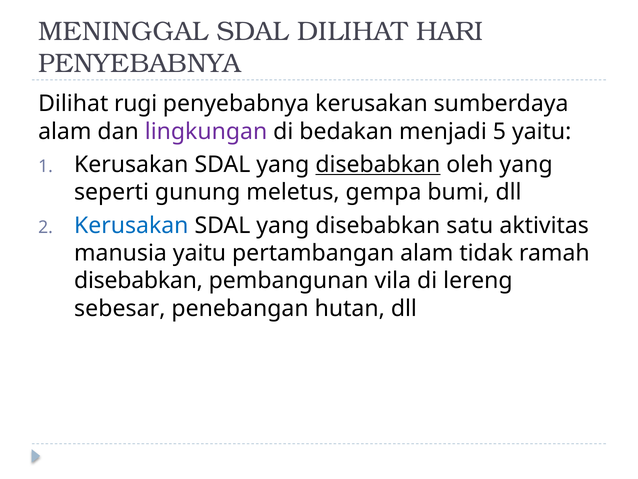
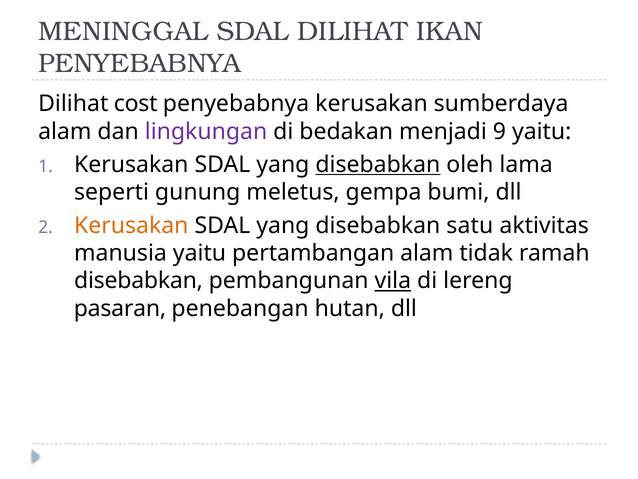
HARI: HARI -> IKAN (449, 32)
rugi: rugi -> cost (136, 104)
5: 5 -> 9 (499, 131)
oleh yang: yang -> lama (526, 164)
Kerusakan colour: blue -> orange (131, 225)
vila underline: none -> present (393, 281)
sebesar: sebesar -> pasaran (120, 308)
